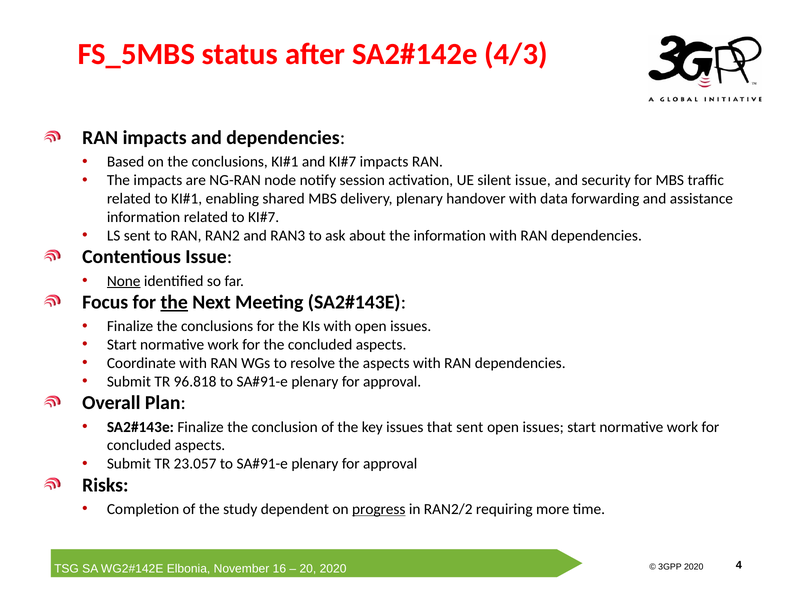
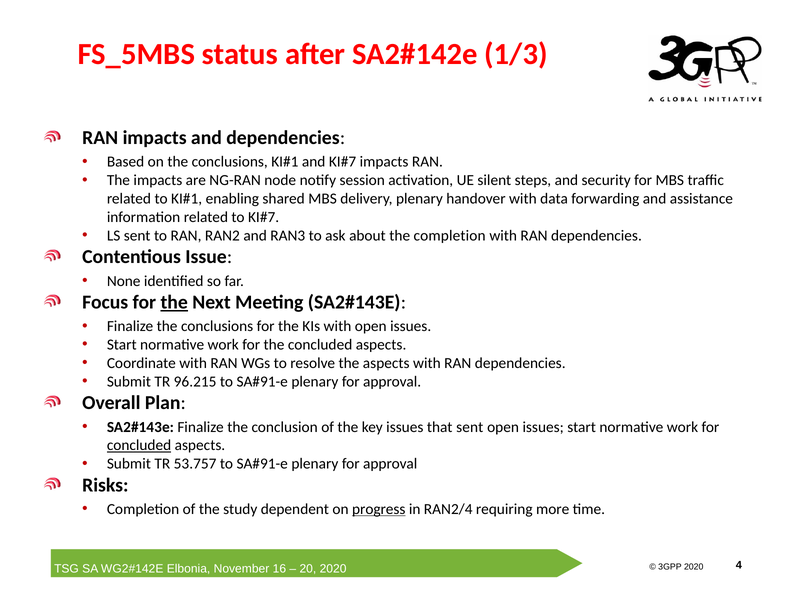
4/3: 4/3 -> 1/3 (516, 54)
silent issue: issue -> steps (533, 180)
the information: information -> completion (450, 236)
None underline: present -> none (124, 281)
96.818: 96.818 -> 96.215 (195, 382)
concluded underline: none -> present (139, 445)
23.057: 23.057 -> 53.757 (195, 464)
RAN2/2: RAN2/2 -> RAN2/4 (448, 509)
